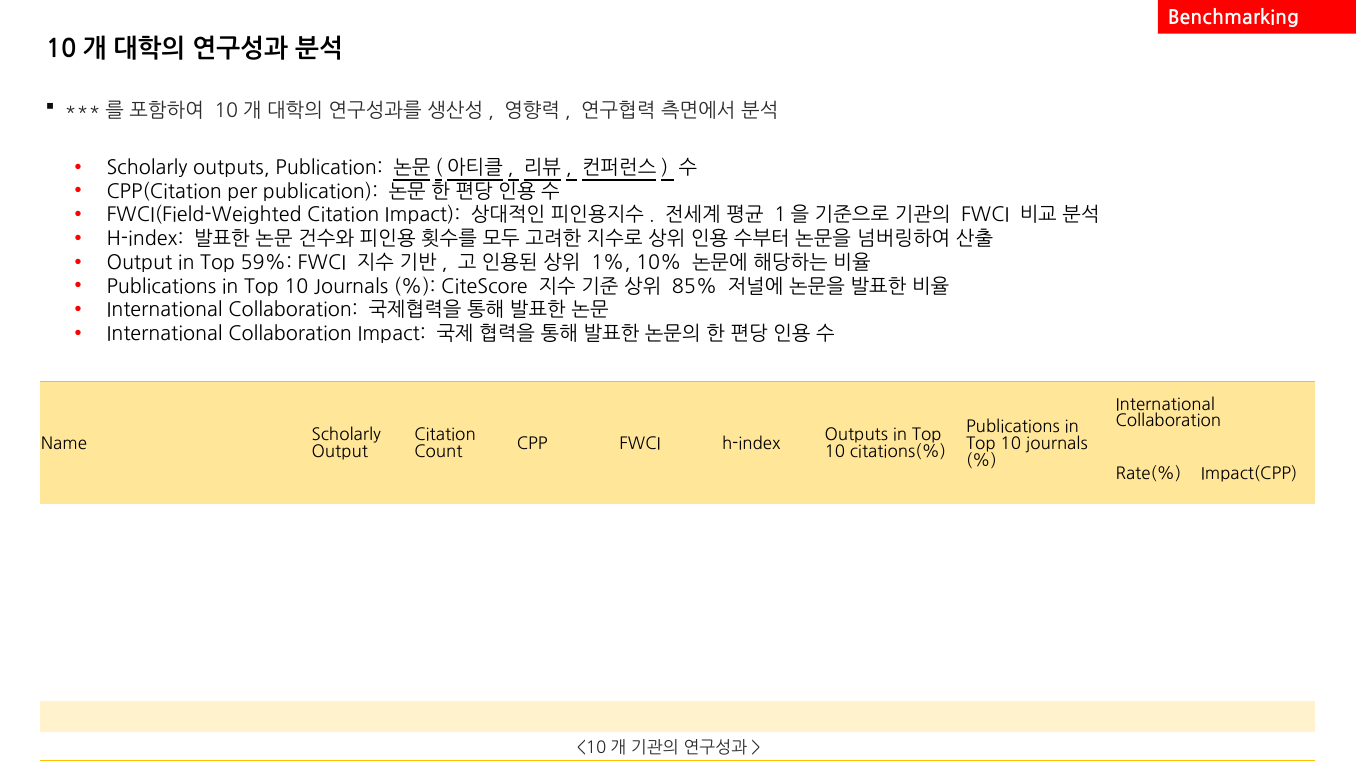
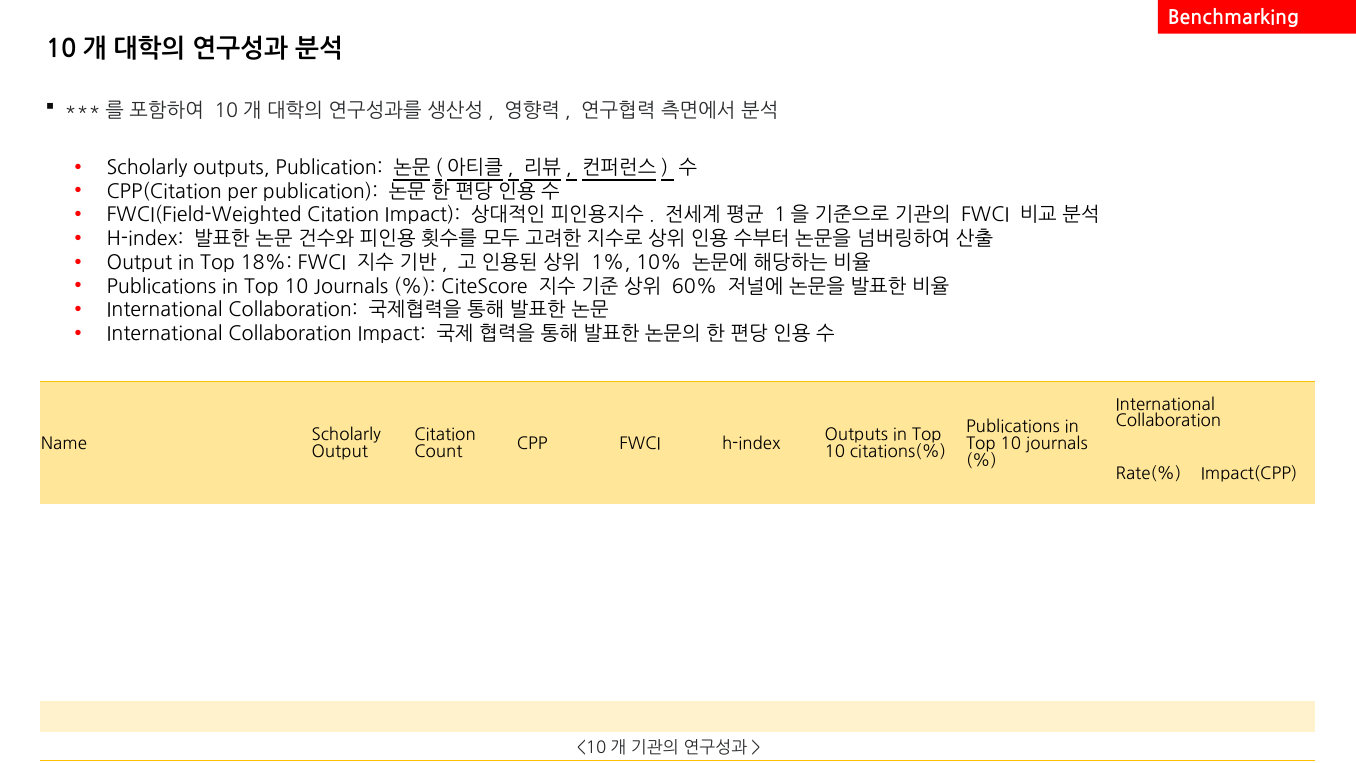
59%: 59% -> 18% (266, 263)
85%: 85% -> 60% (695, 286)
